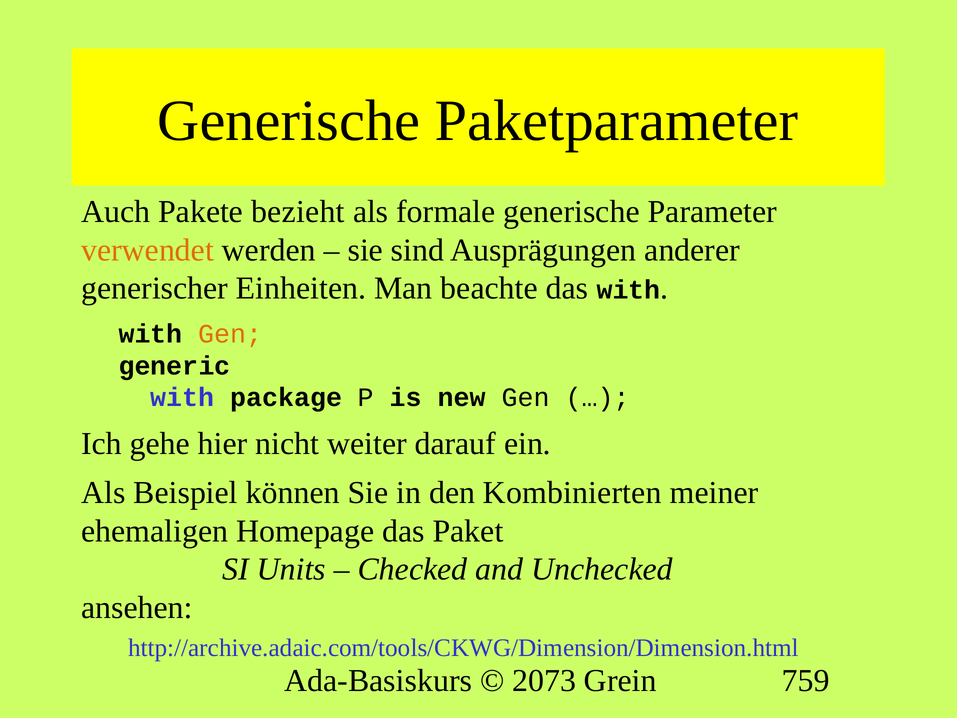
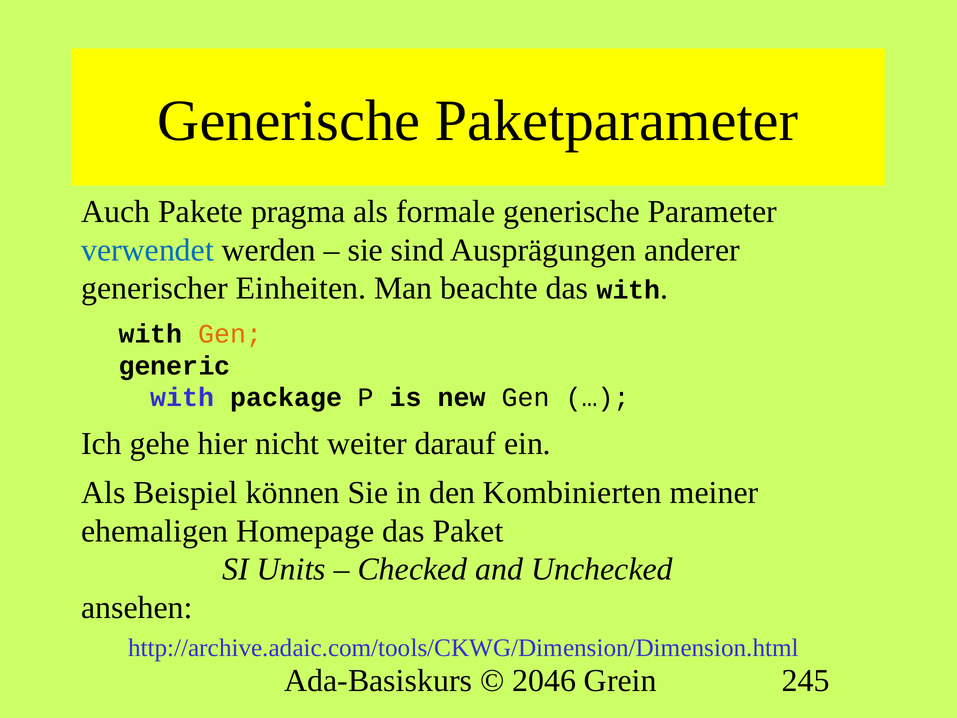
bezieht: bezieht -> pragma (298, 212)
verwendet colour: orange -> blue (148, 250)
2073: 2073 -> 2046 (544, 680)
759: 759 -> 245 (806, 680)
